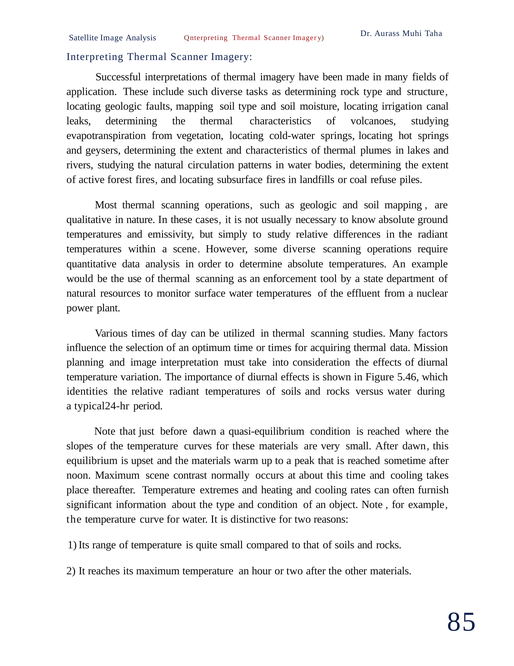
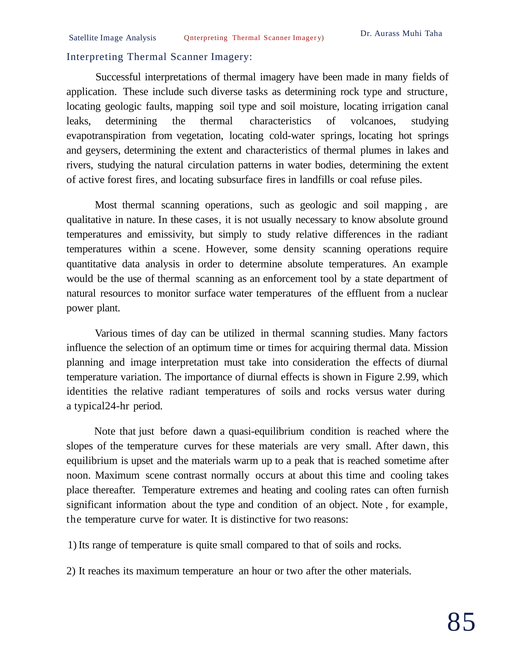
some diverse: diverse -> density (299, 249)
5.46: 5.46 -> 2.99 (408, 377)
